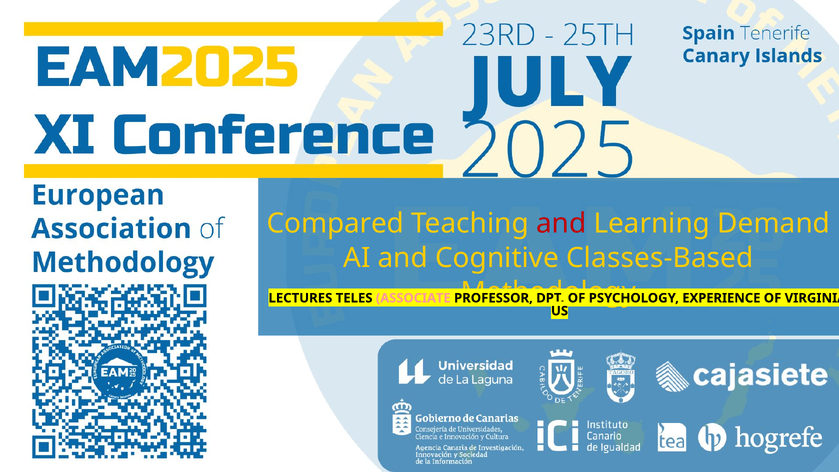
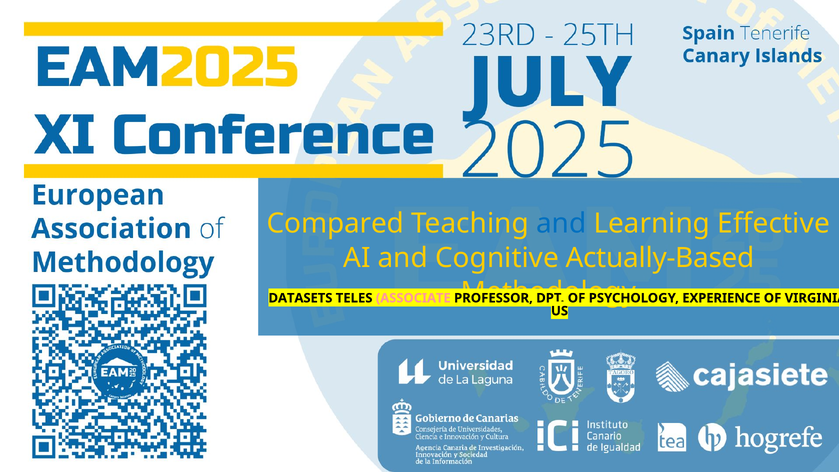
and colour: red -> blue (561, 224)
Demand: Demand -> Effective (774, 224)
Classes-Based: Classes-Based -> Actually-Based (660, 258)
LECTURES: LECTURES -> DATASETS (300, 298)
